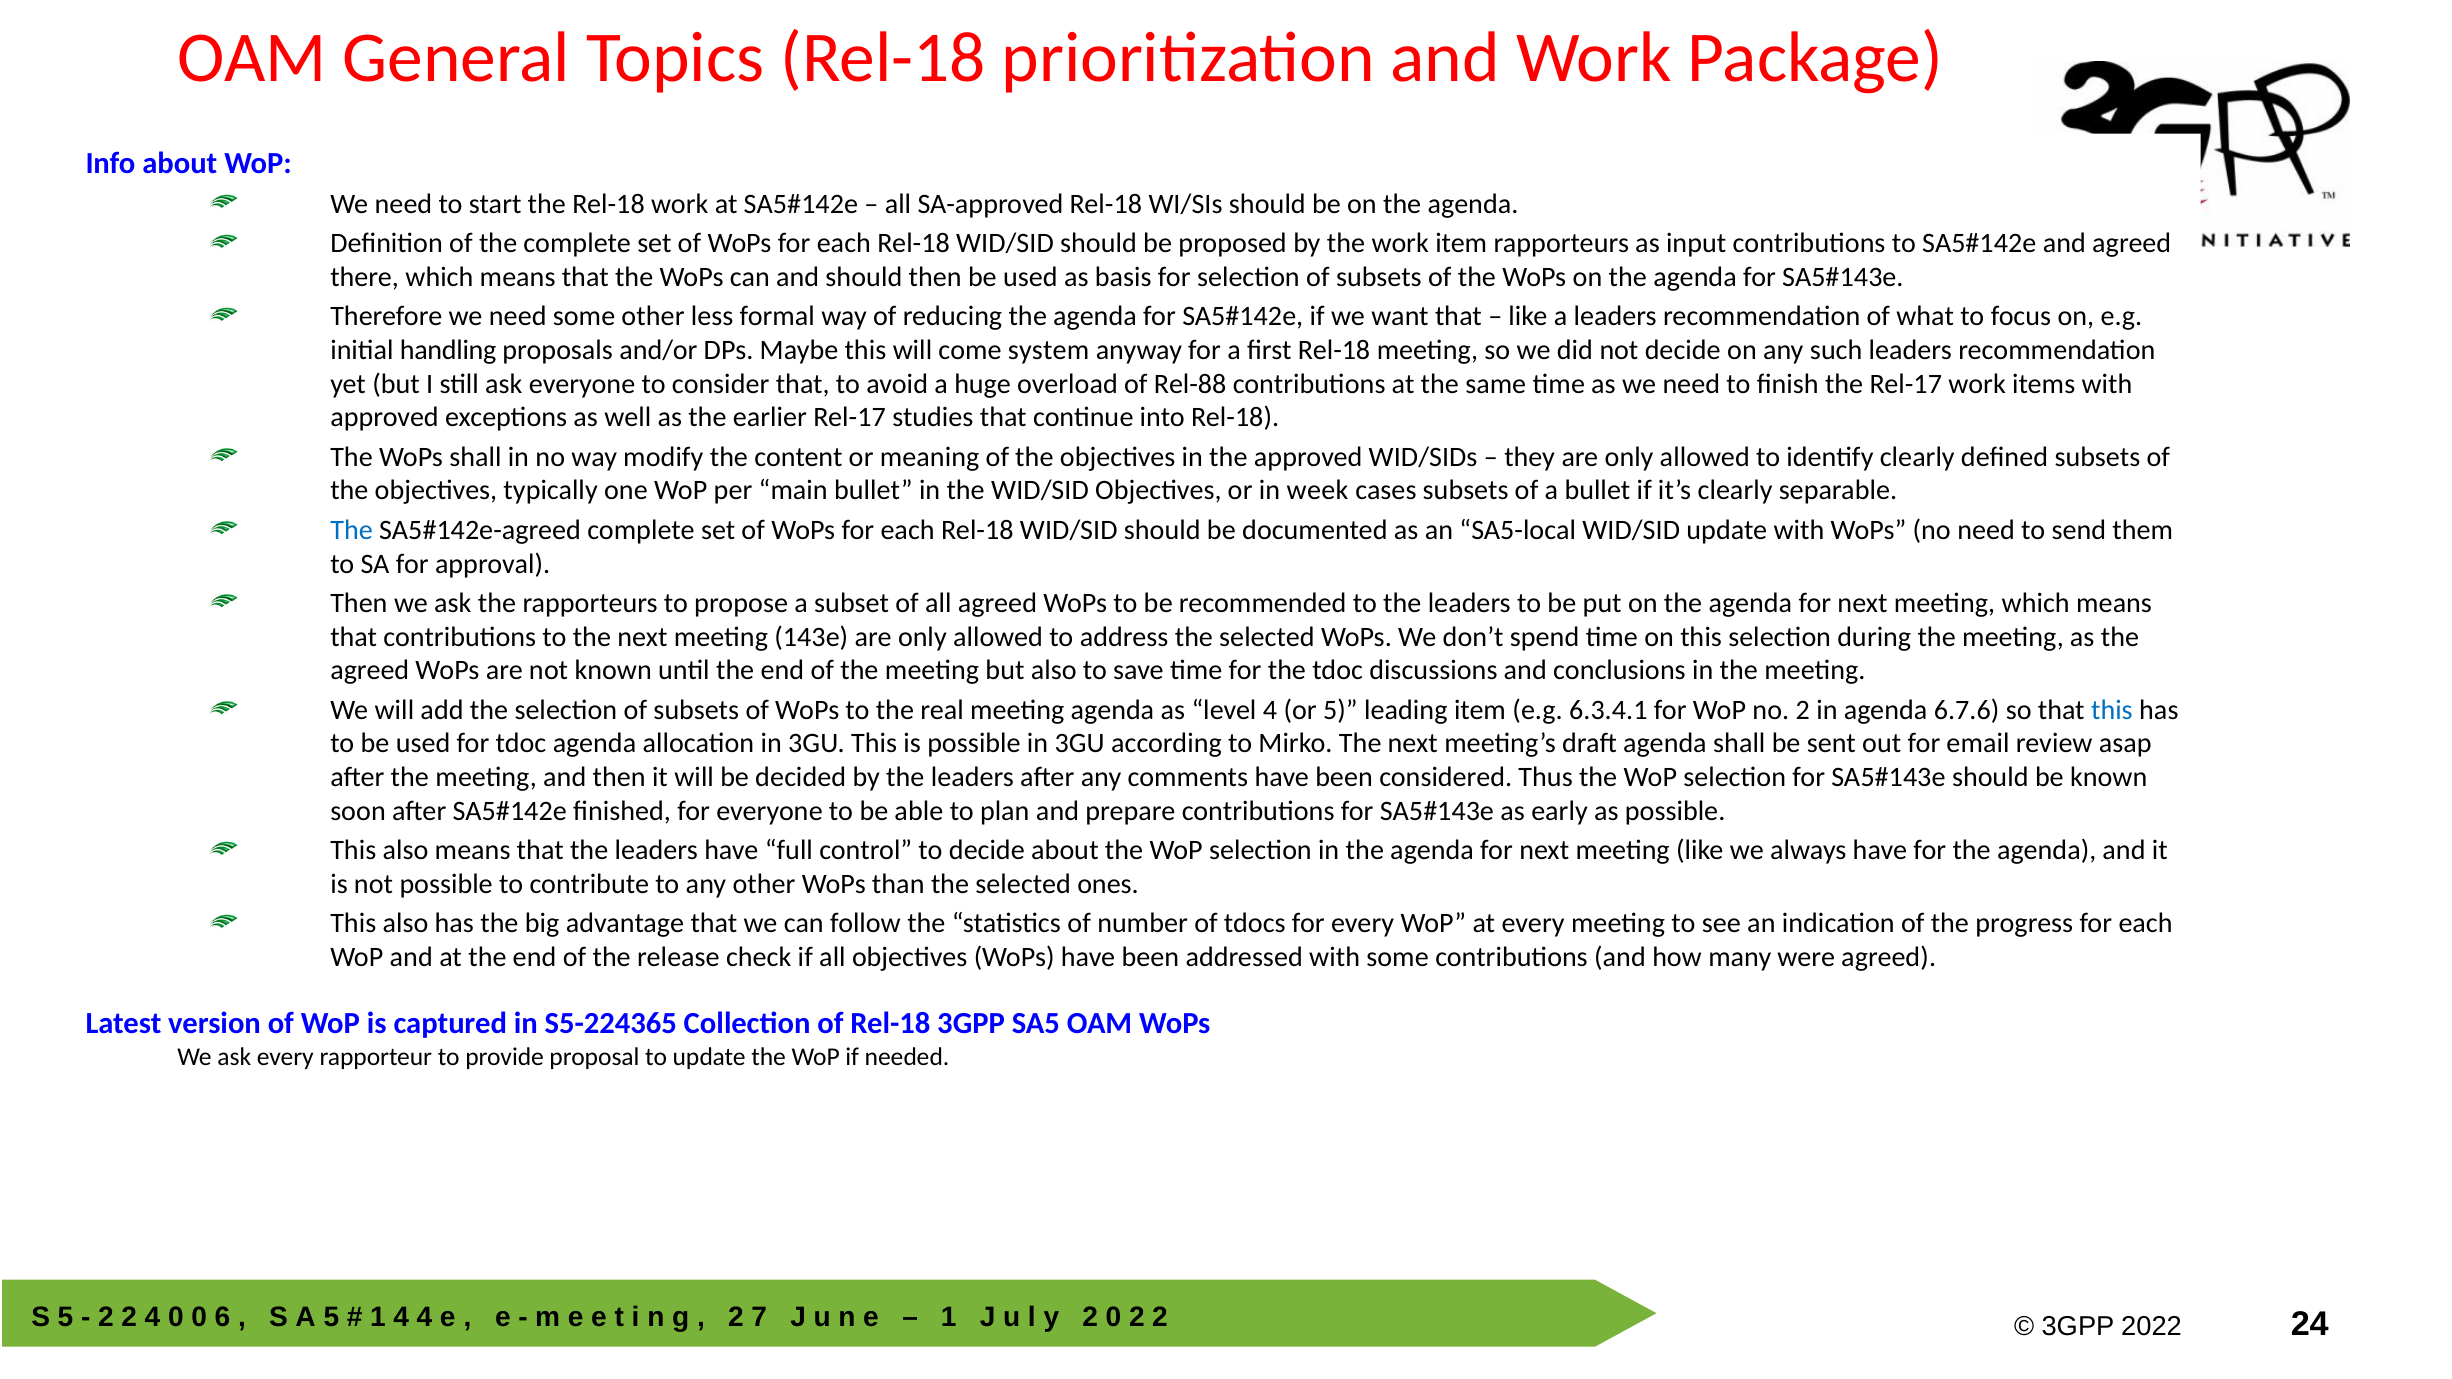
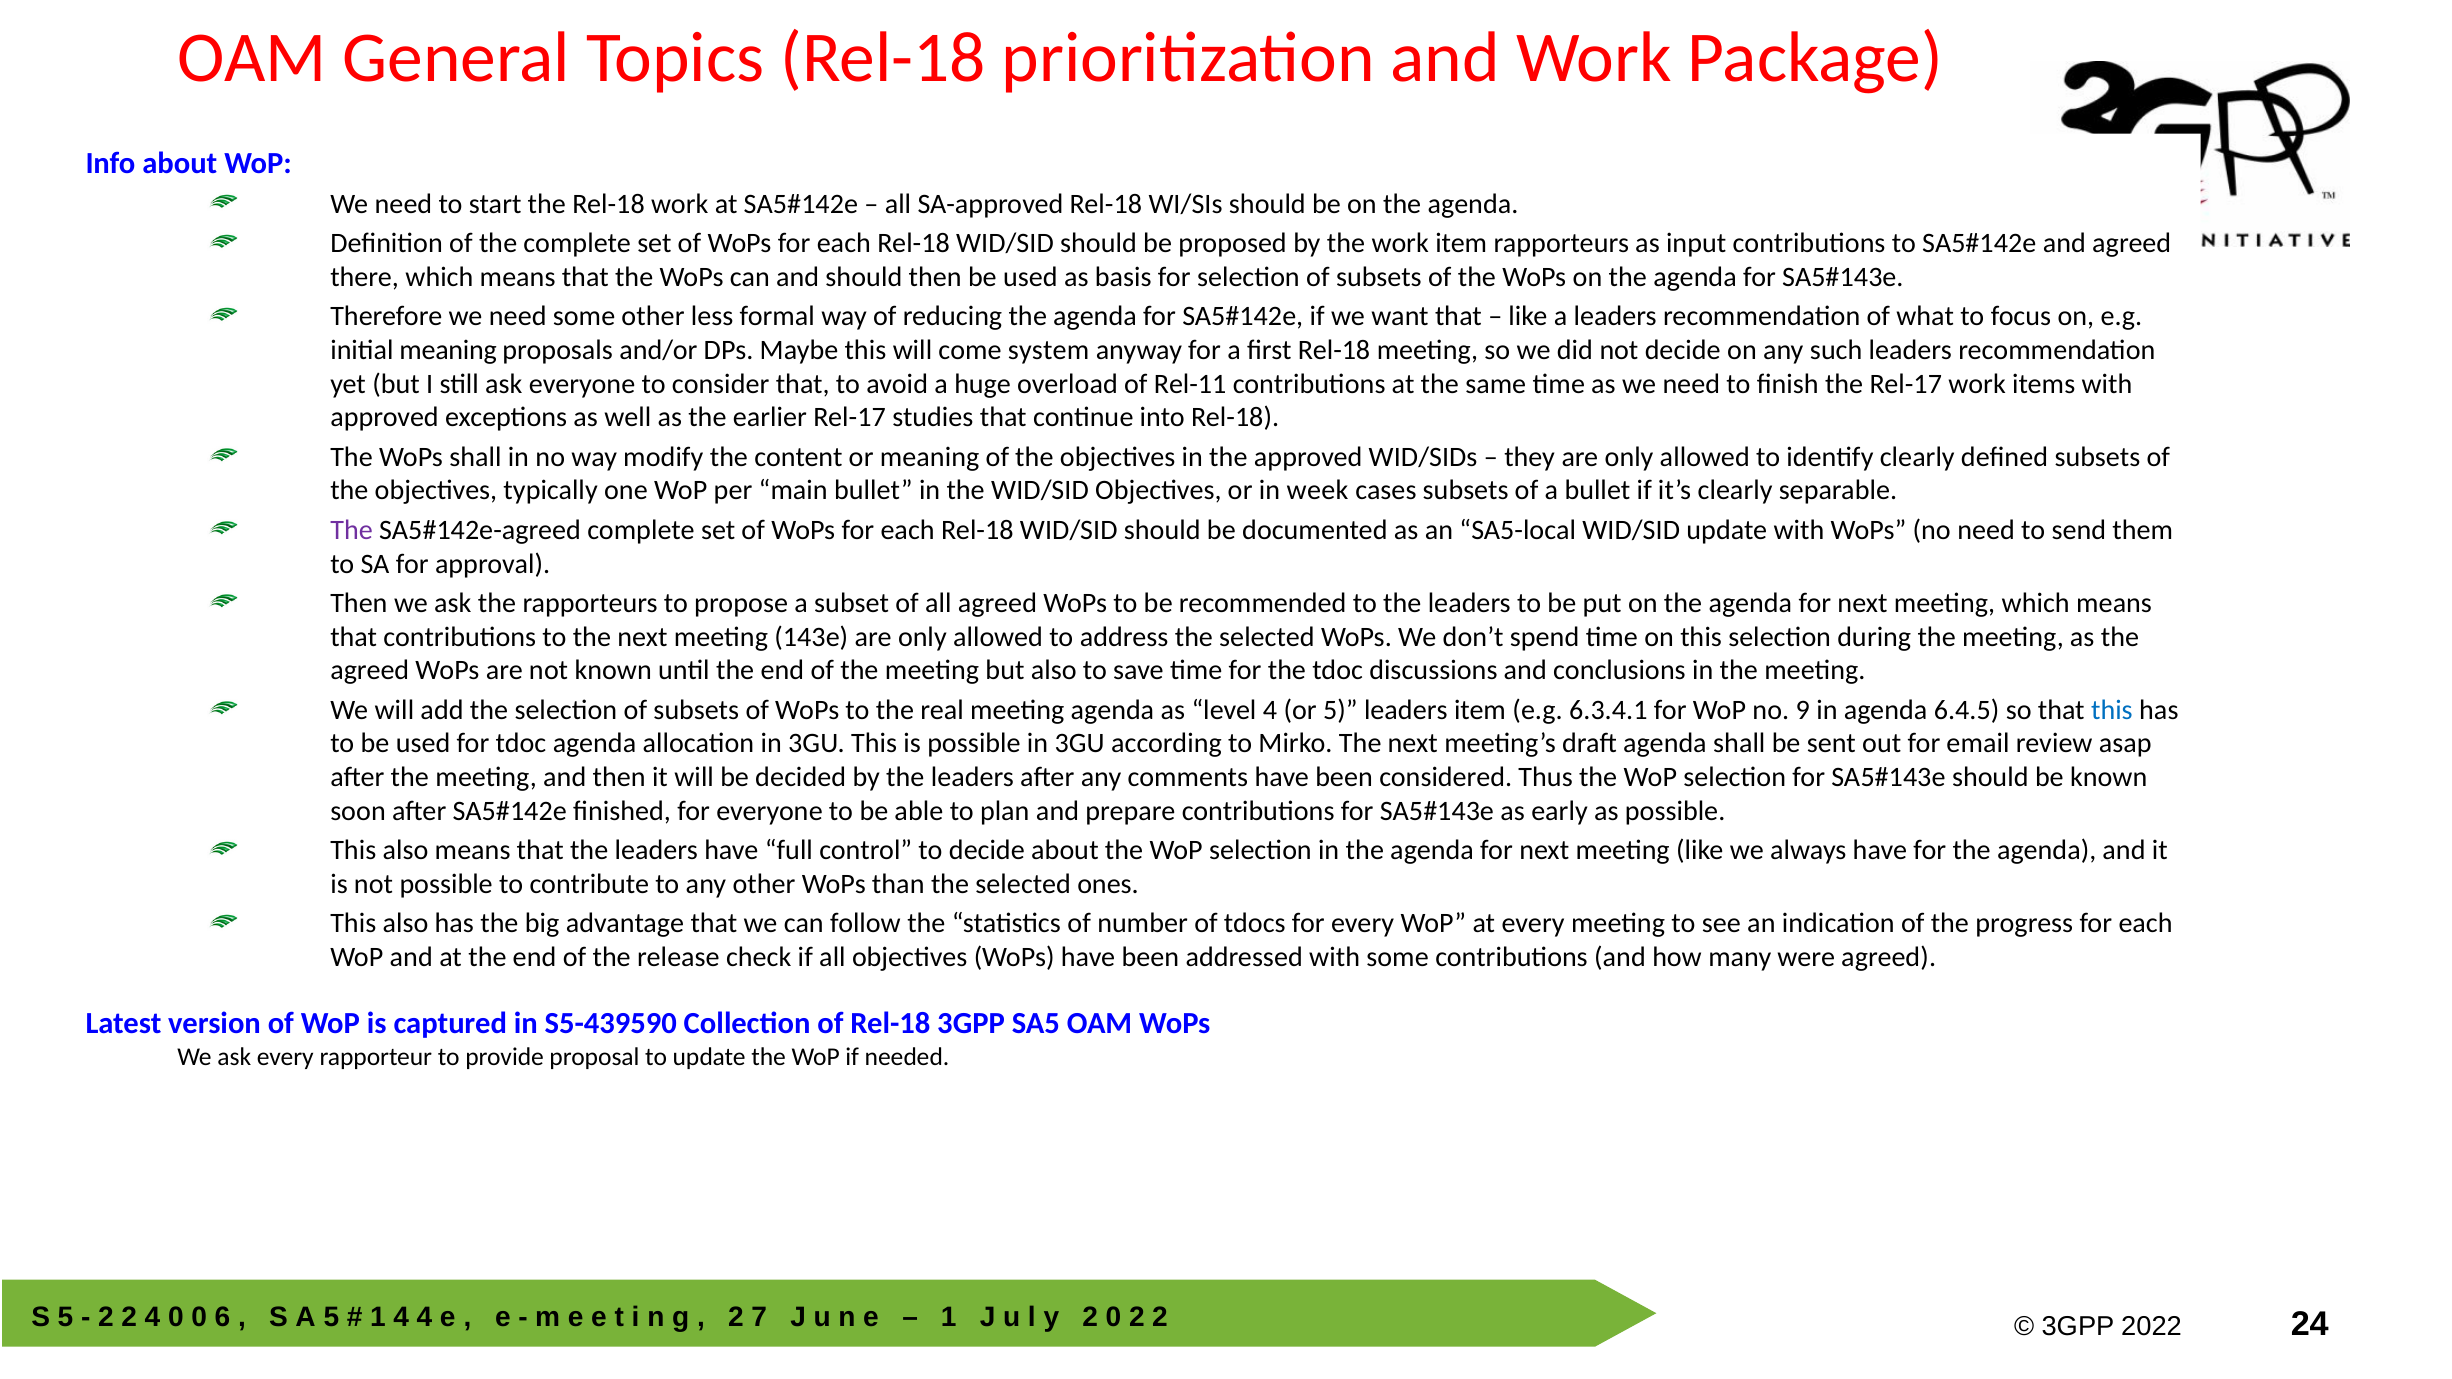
initial handling: handling -> meaning (448, 350)
Rel-88: Rel-88 -> Rel-11 (1190, 384)
The colour: blue -> purple (352, 530)
5 leading: leading -> leaders (1406, 710)
no 2: 2 -> 9 (1803, 710)
6.7.6: 6.7.6 -> 6.4.5 (1967, 710)
S5-224365: S5-224365 -> S5-439590 (611, 1024)
